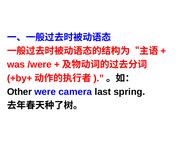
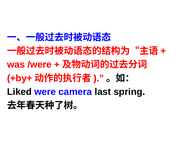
Other: Other -> Liked (19, 92)
